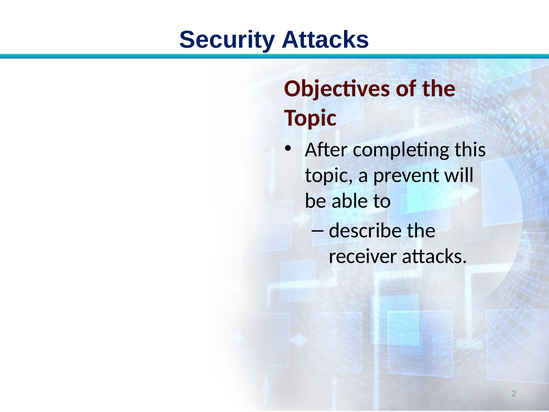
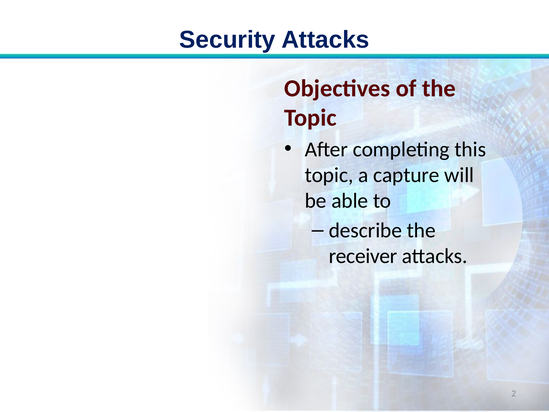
prevent: prevent -> capture (406, 175)
